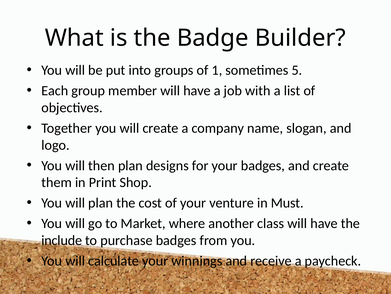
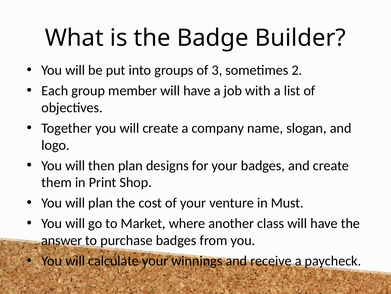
1: 1 -> 3 (217, 70)
5: 5 -> 2 (297, 70)
include: include -> answer (62, 240)
